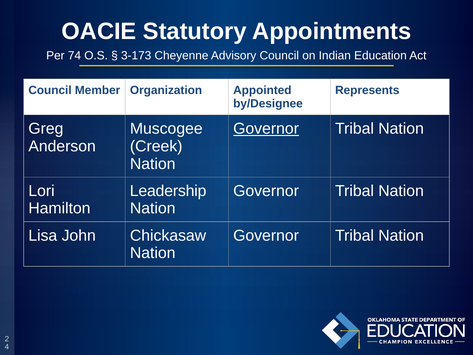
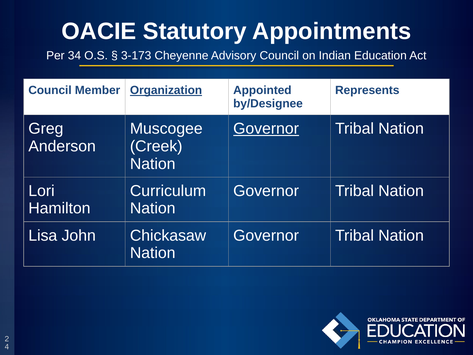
74: 74 -> 34 (74, 56)
Organization underline: none -> present (166, 90)
Leadership: Leadership -> Curriculum (168, 191)
